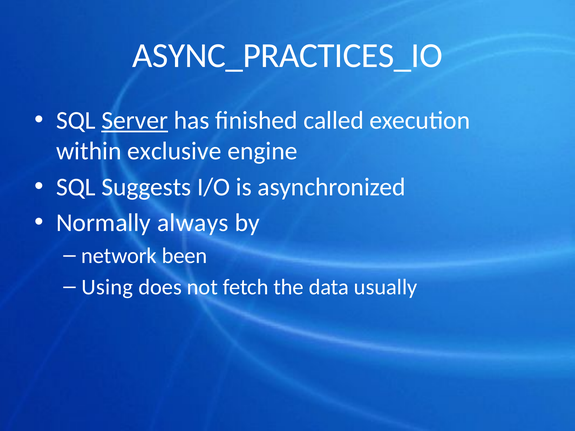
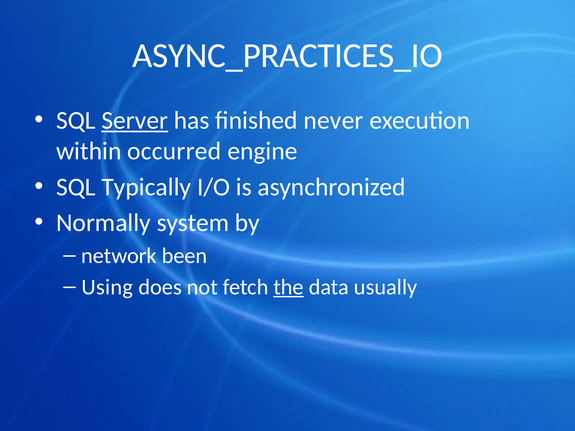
called: called -> never (333, 121)
exclusive: exclusive -> occurred (174, 151)
Suggests: Suggests -> Typically (146, 187)
always: always -> system (193, 223)
the underline: none -> present (289, 287)
